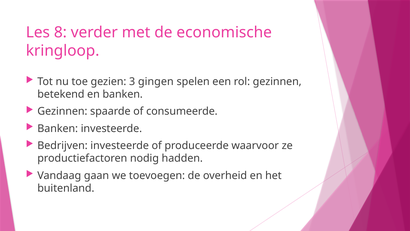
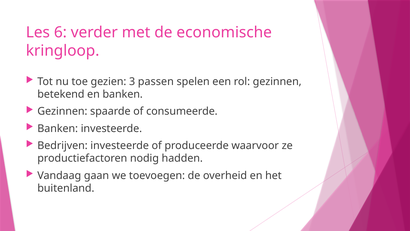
8: 8 -> 6 (60, 32)
gingen: gingen -> passen (156, 81)
